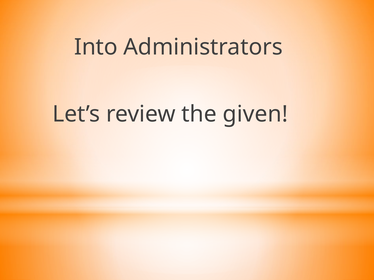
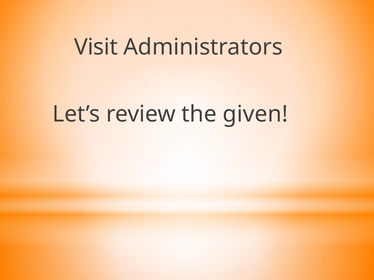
Into: Into -> Visit (96, 47)
